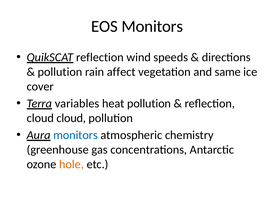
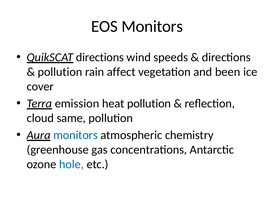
reflection: reflection -> directions (100, 57)
same: same -> been (228, 72)
variables: variables -> emission (77, 104)
cloud cloud: cloud -> same (71, 118)
hole colour: orange -> blue (72, 165)
